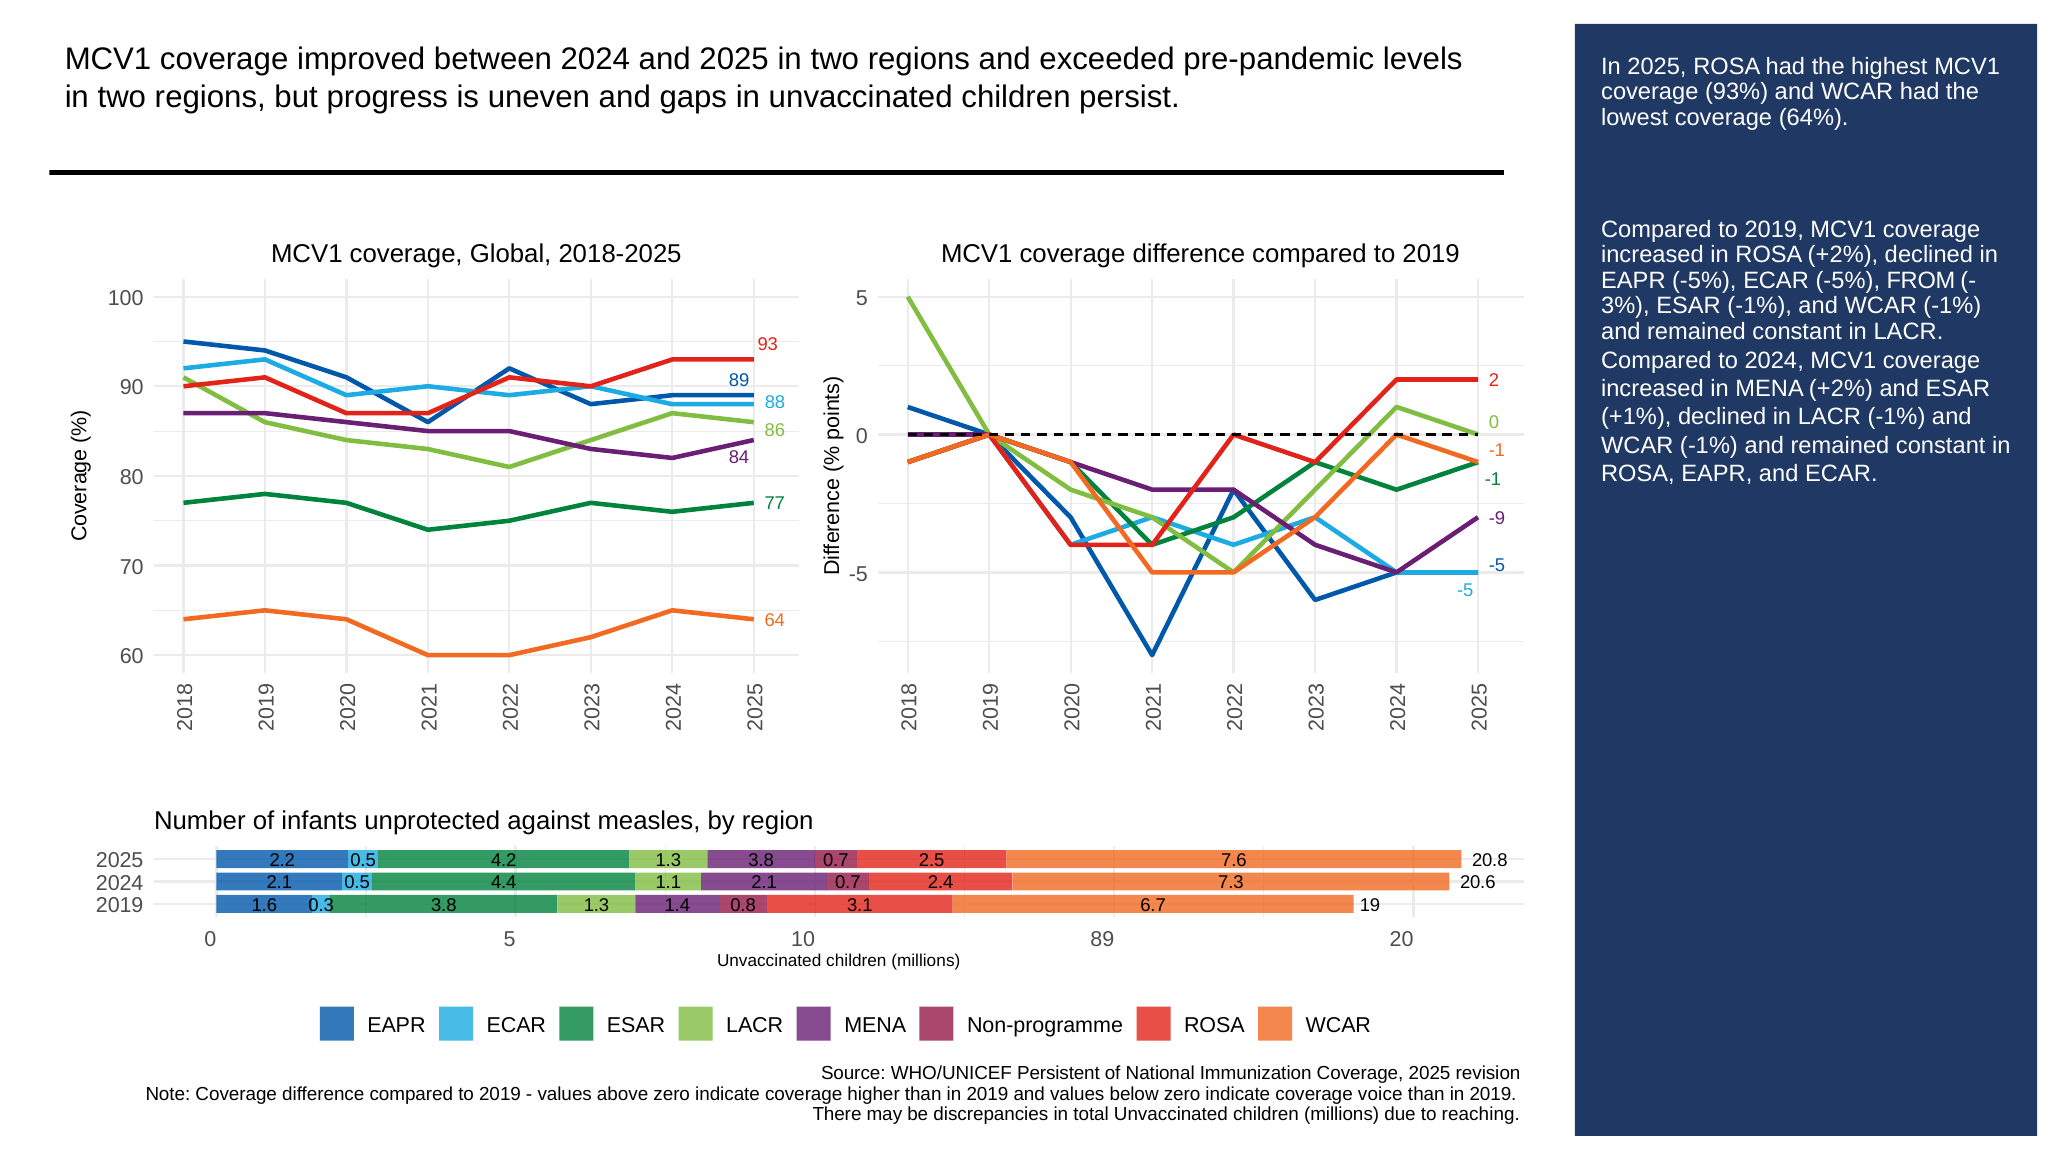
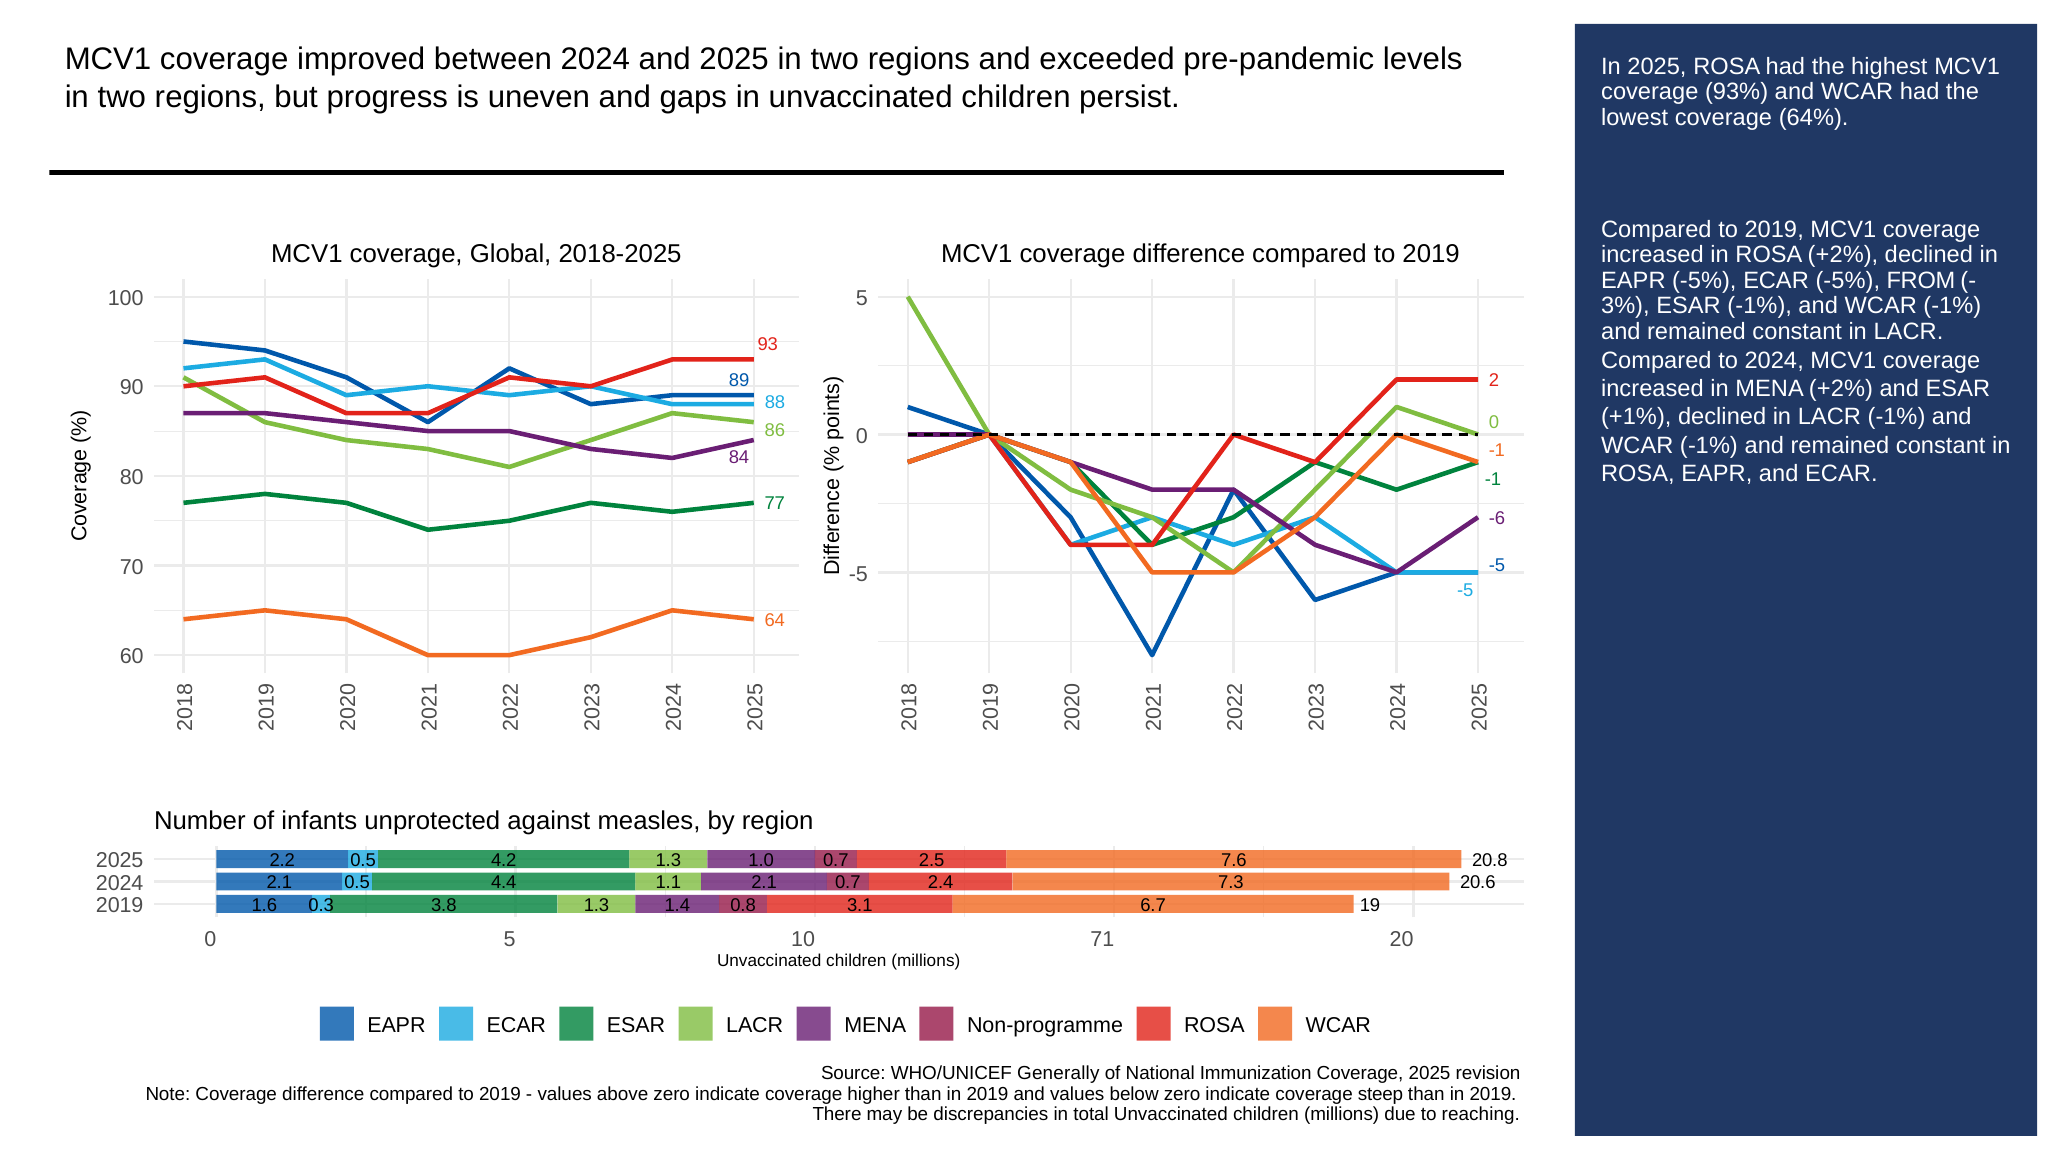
-9: -9 -> -6 (1497, 519)
3.8: 3.8 -> 1.0 (761, 861)
10 89: 89 -> 71 (1102, 940)
Persistent: Persistent -> Generally (1058, 1074)
voice: voice -> steep (1380, 1095)
